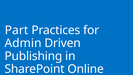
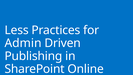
Part: Part -> Less (17, 30)
